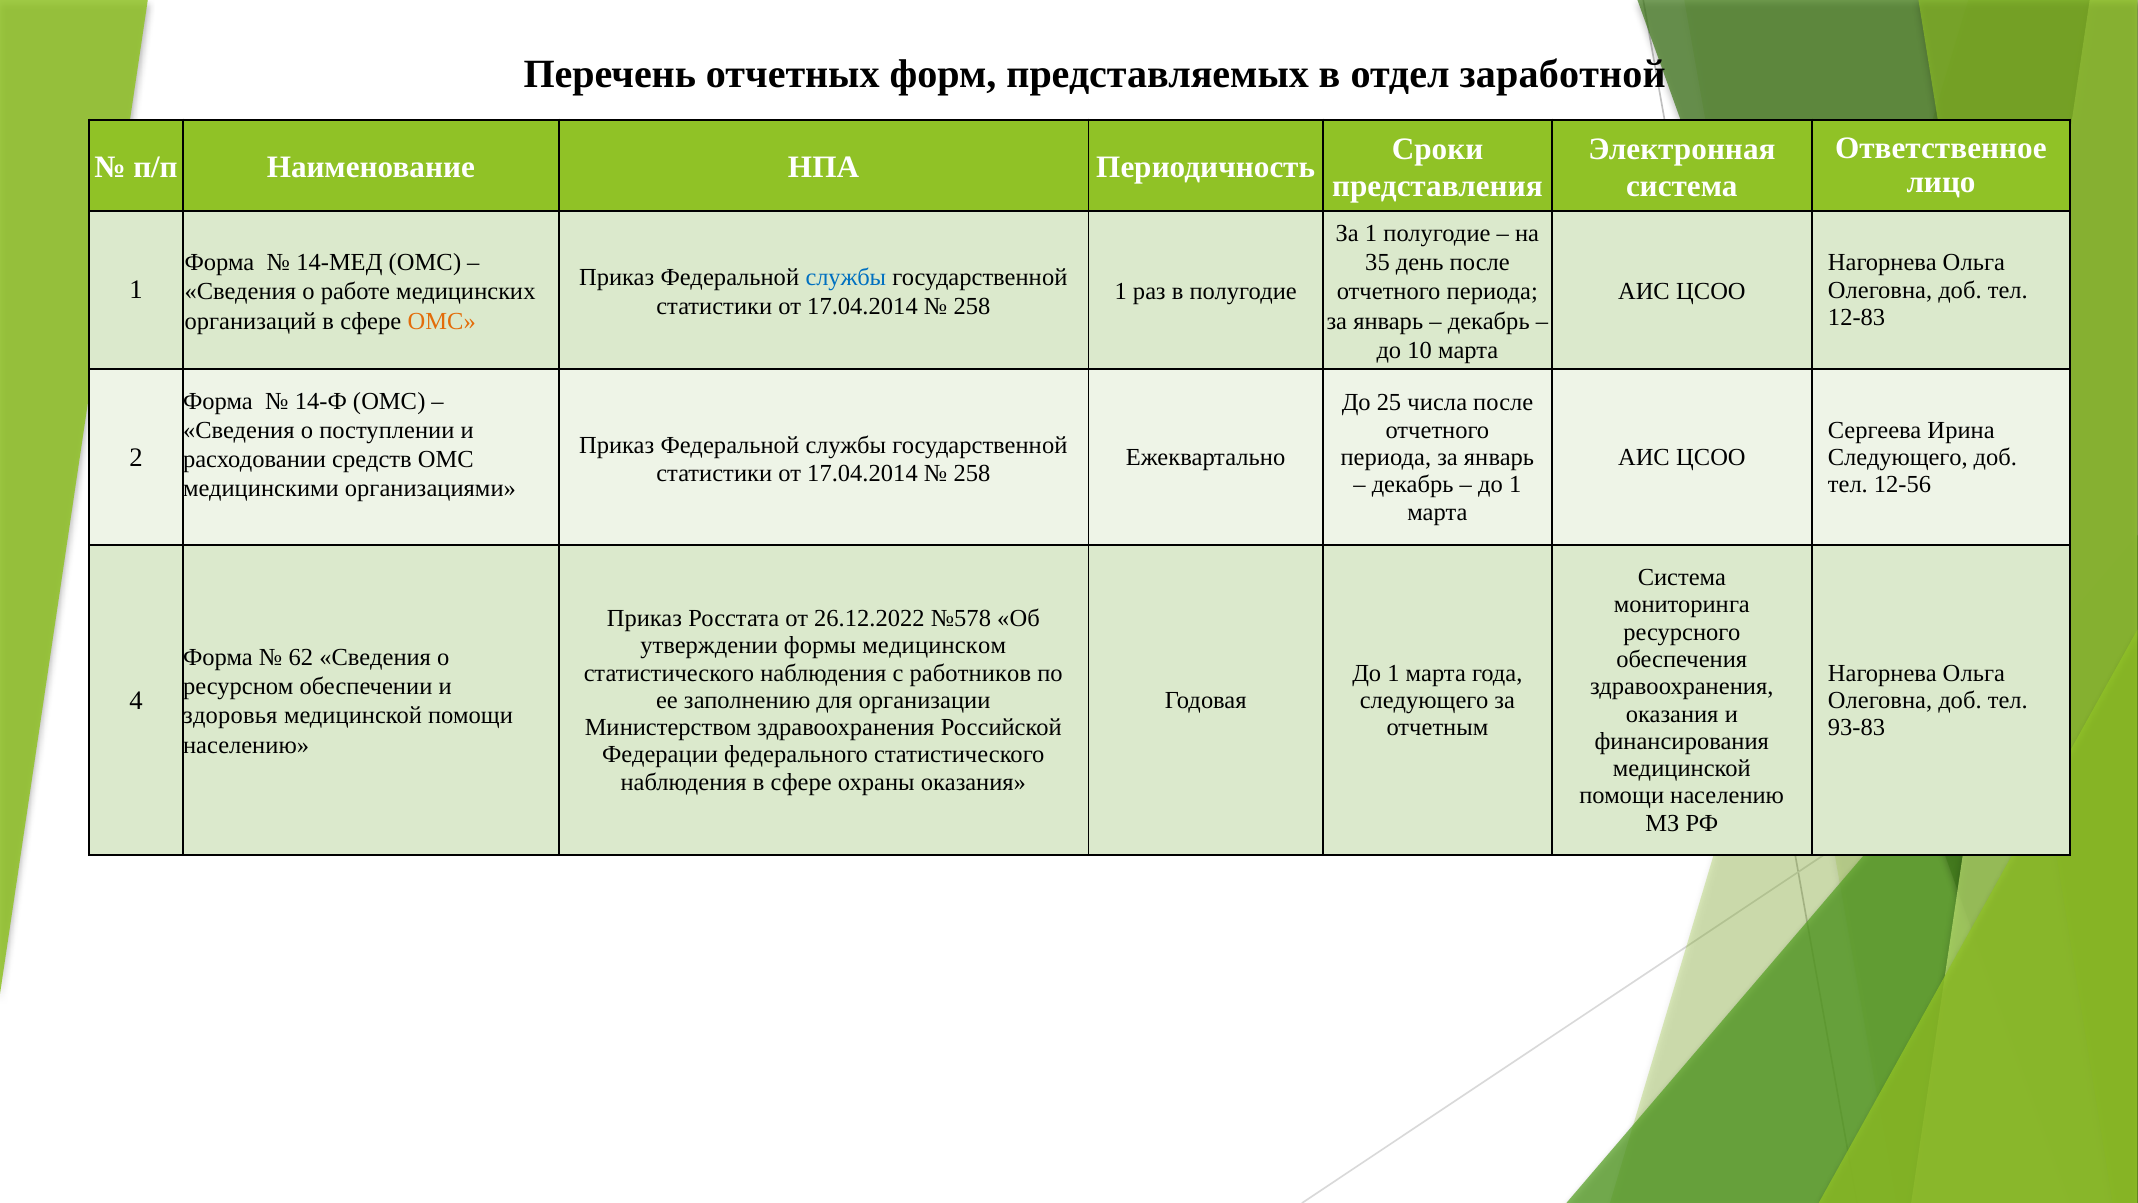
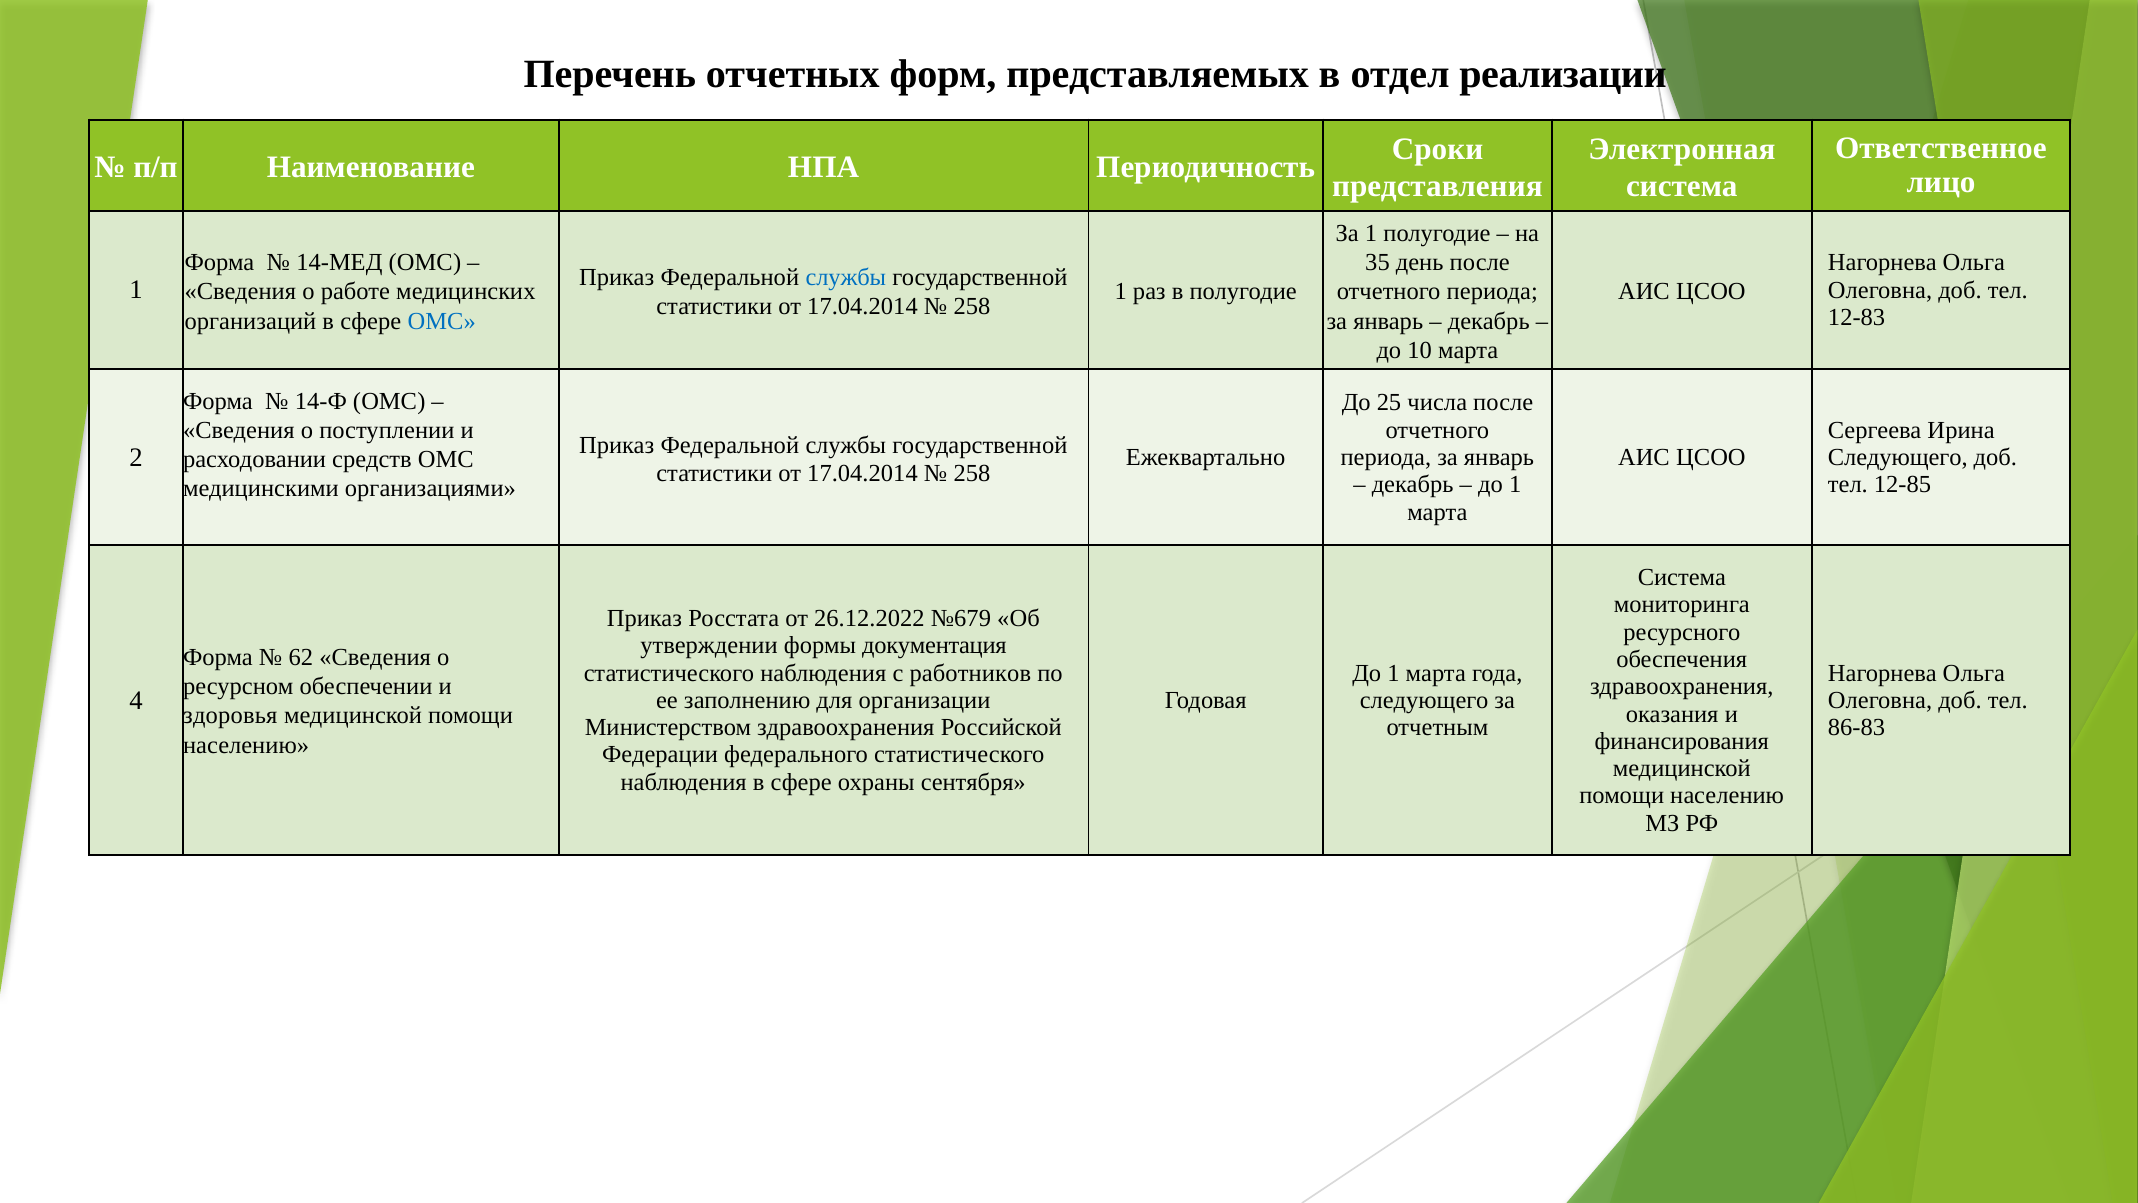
заработной: заработной -> реализации (1563, 74)
ОМС colour: orange -> blue (442, 321)
12-56: 12-56 -> 12-85 (1903, 485)
№578: №578 -> №679 (961, 618)
медицинском: медицинском -> документация (934, 646)
93-83: 93-83 -> 86-83 (1857, 727)
охраны оказания: оказания -> сентября (973, 782)
